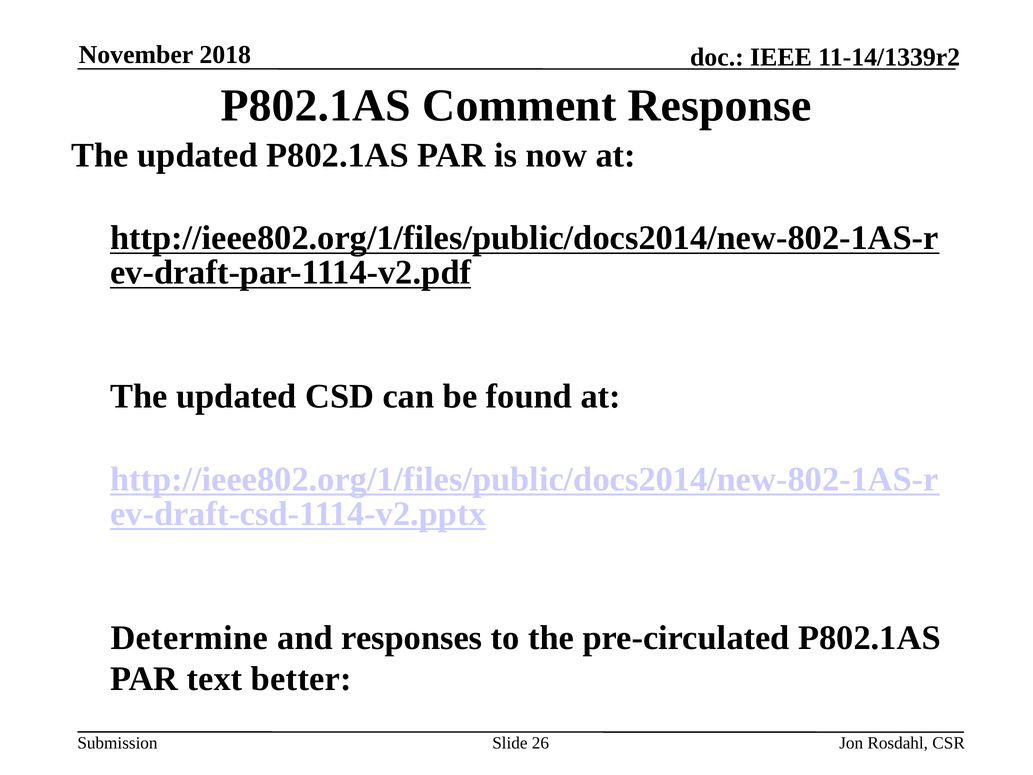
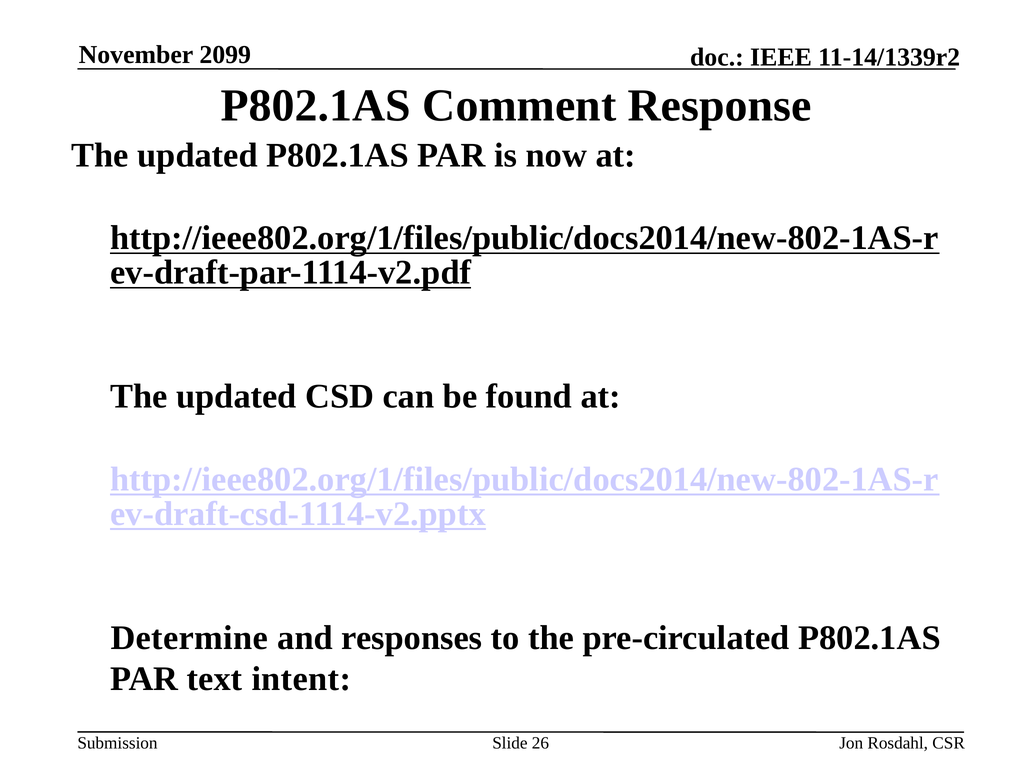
2018: 2018 -> 2099 (225, 55)
better: better -> intent (301, 679)
